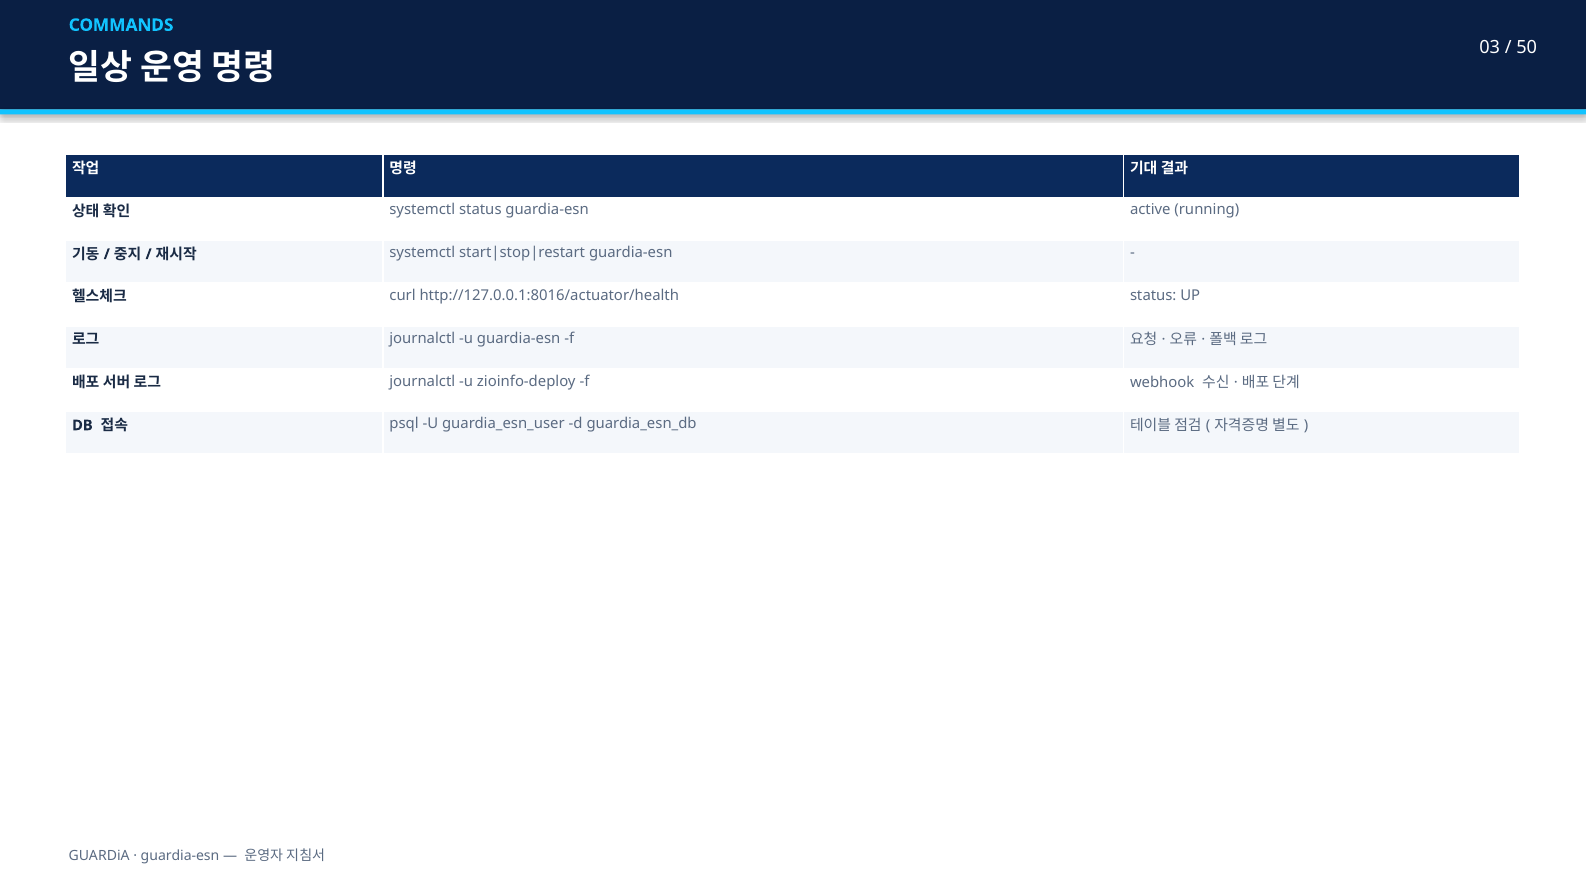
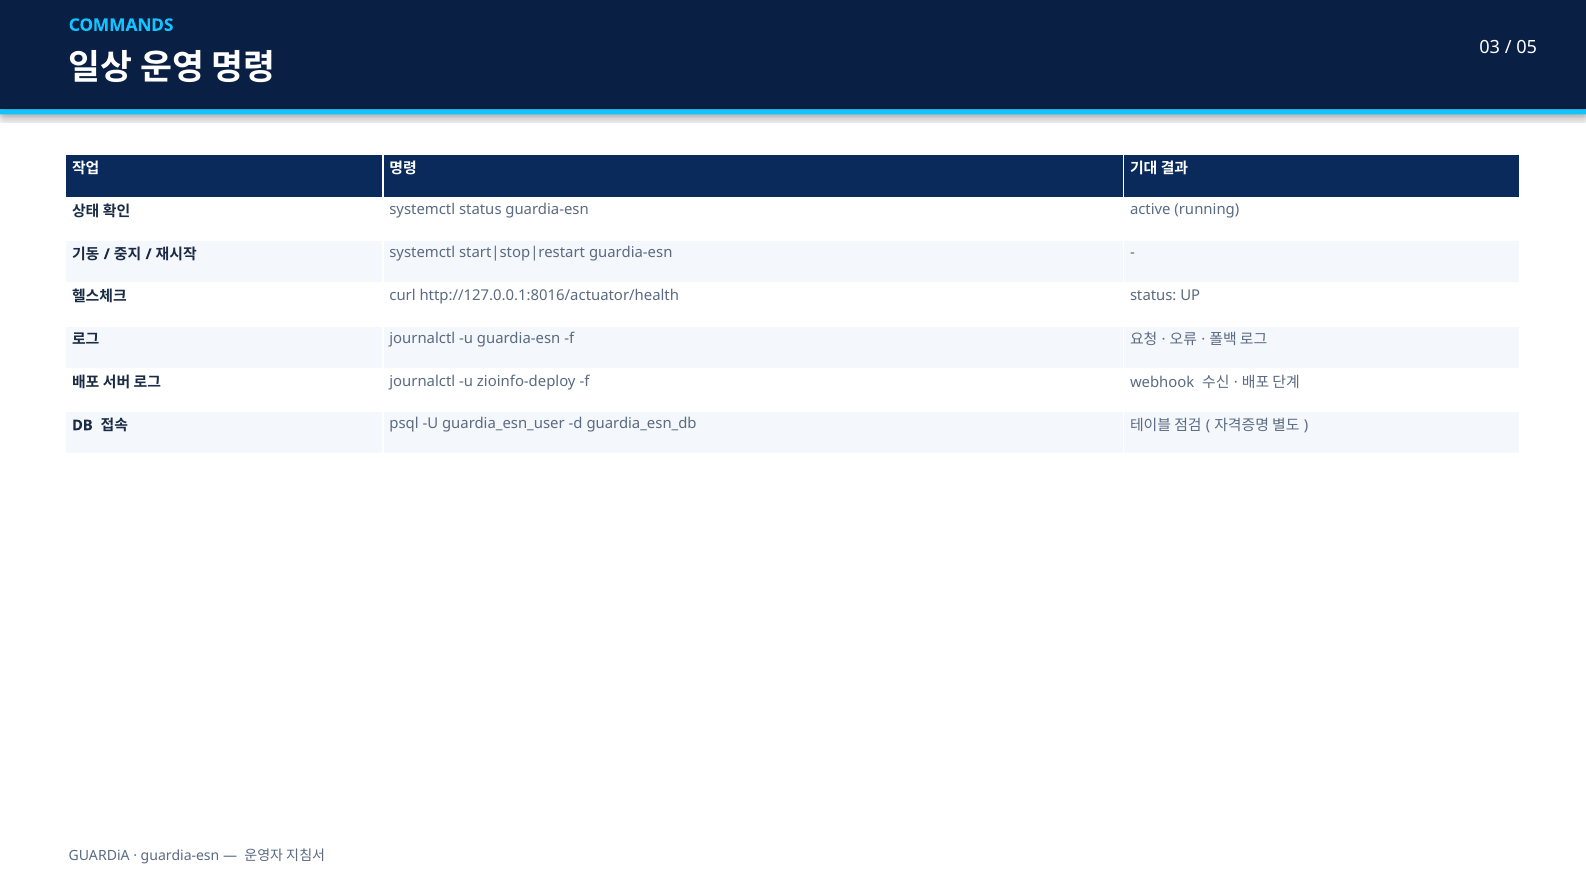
50: 50 -> 05 (1527, 47)
